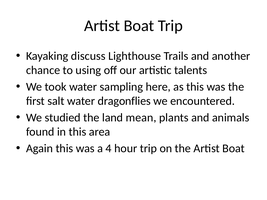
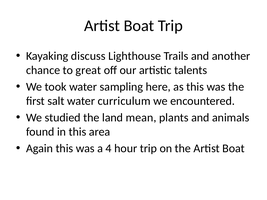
using: using -> great (88, 70)
dragonflies: dragonflies -> curriculum (124, 101)
